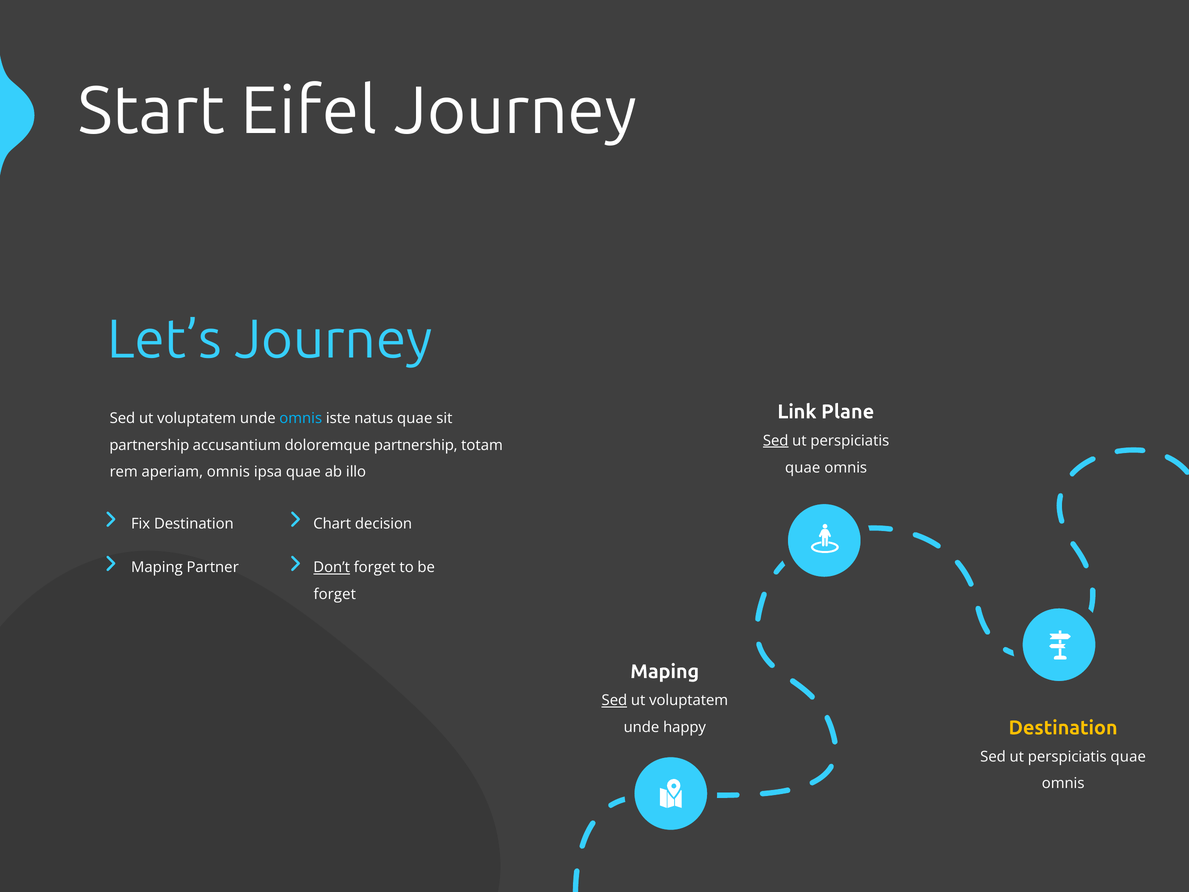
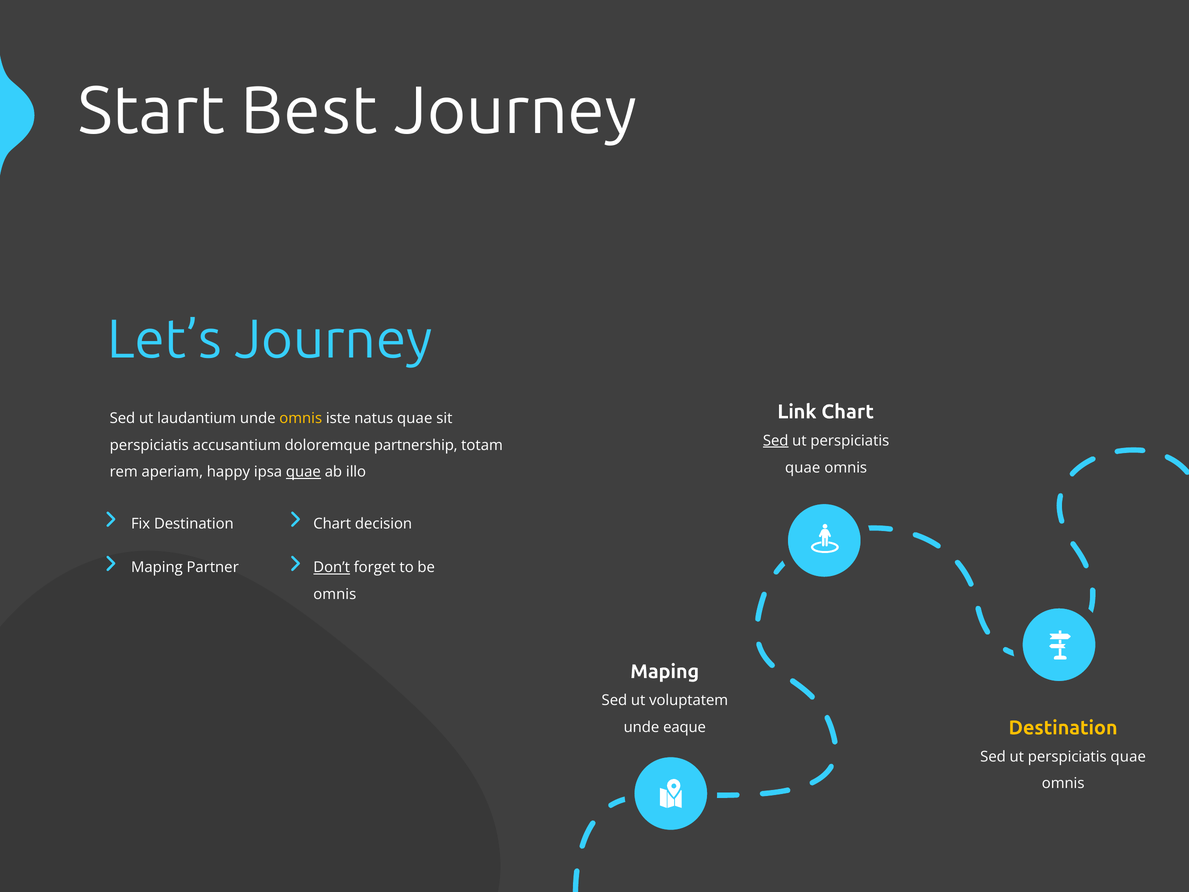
Eifel: Eifel -> Best (309, 111)
Link Plane: Plane -> Chart (848, 412)
voluptatem: voluptatem -> laudantium (197, 418)
omnis colour: light blue -> yellow (301, 418)
partnership: partnership -> perspiciatis (149, 445)
aperiam omnis: omnis -> happy (228, 472)
quae underline: none -> present (303, 472)
forget: forget -> omnis (335, 594)
Sed underline: present -> none (614, 700)
happy: happy -> eaque (685, 727)
